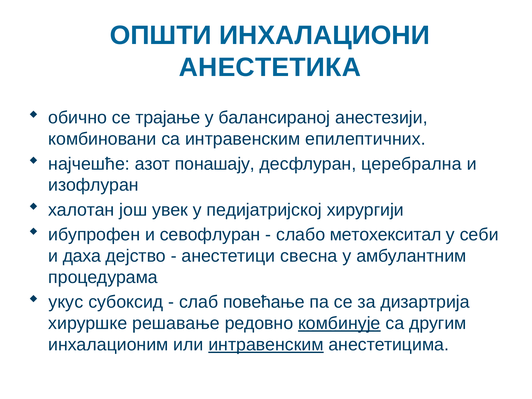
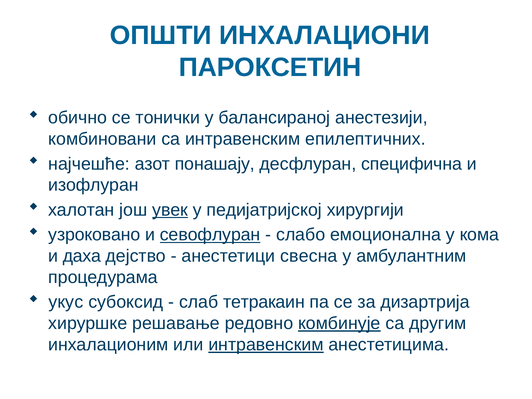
АНЕСТЕТИКА: АНЕСТЕТИКА -> ПАРОКСЕТИН (270, 67)
трајање: трајање -> тонички (168, 118)
церебрална: церебрална -> специфична (412, 164)
увек underline: none -> present (170, 210)
ибупрофен: ибупрофен -> узроковано (94, 235)
севофлуран underline: none -> present (210, 235)
метохекситал: метохекситал -> емоционална (386, 235)
себи: себи -> кома (479, 235)
повећање: повећање -> тетракаин (264, 302)
